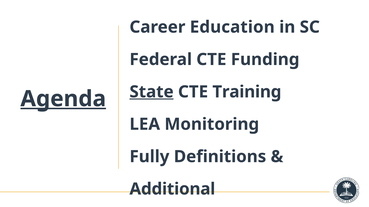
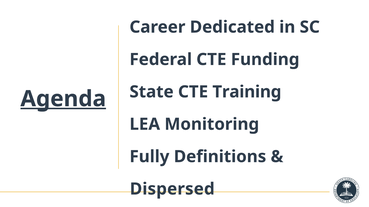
Education: Education -> Dedicated (232, 27)
State underline: present -> none (152, 92)
Additional: Additional -> Dispersed (172, 189)
